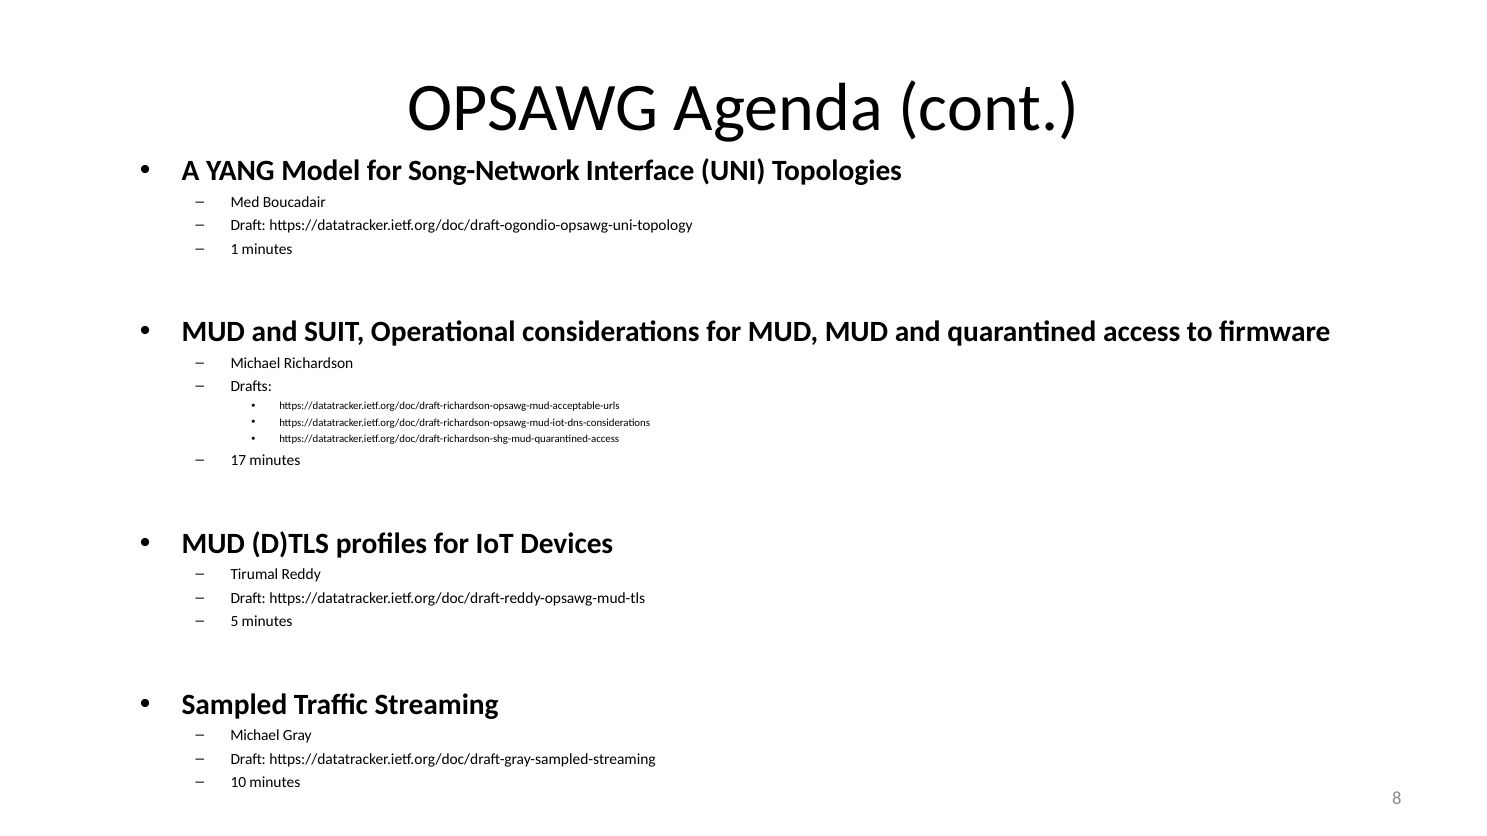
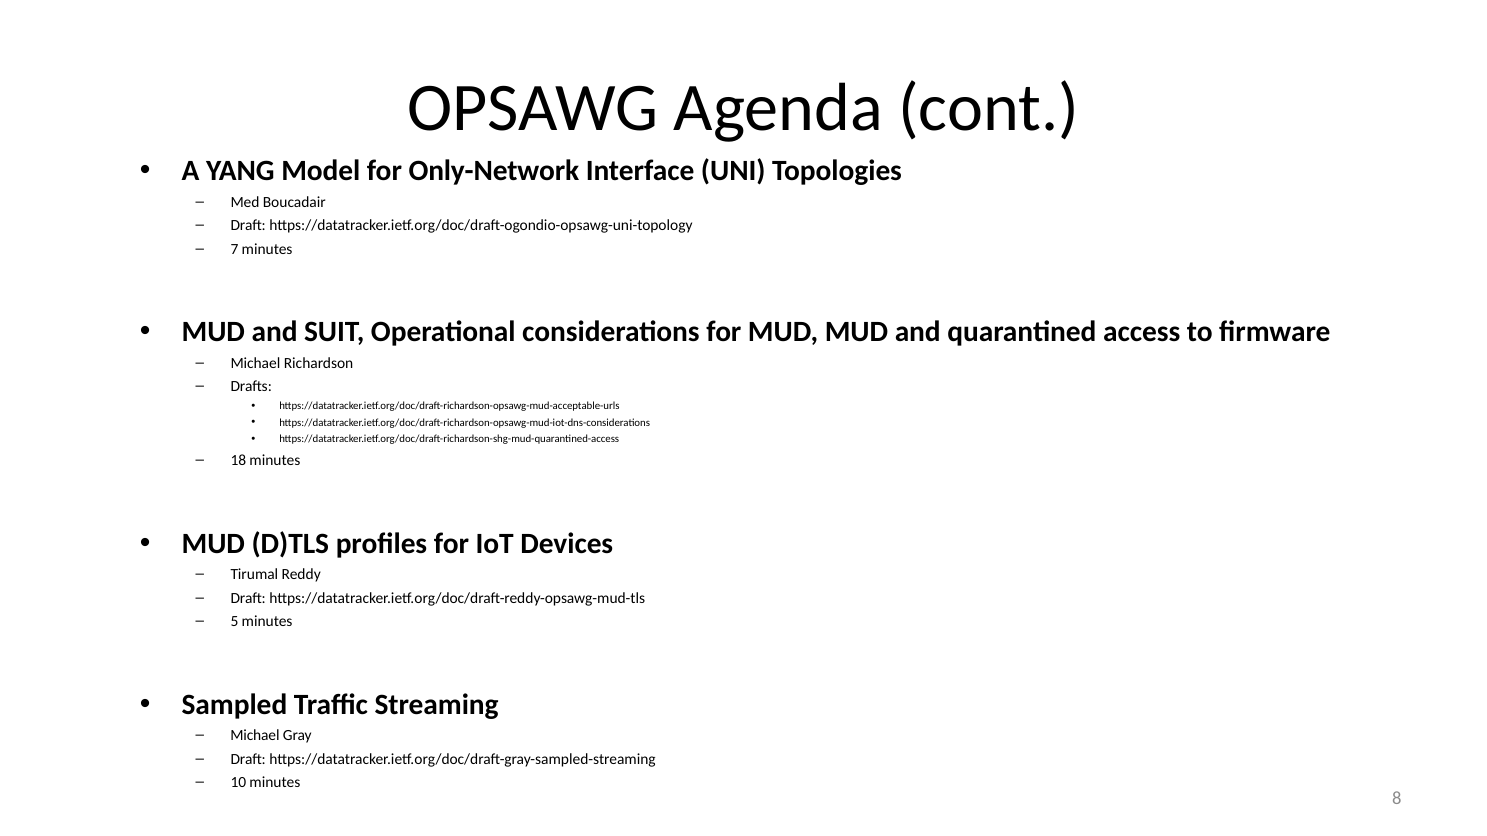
Song-Network: Song-Network -> Only-Network (494, 171)
1: 1 -> 7 (234, 249)
17: 17 -> 18 (238, 461)
